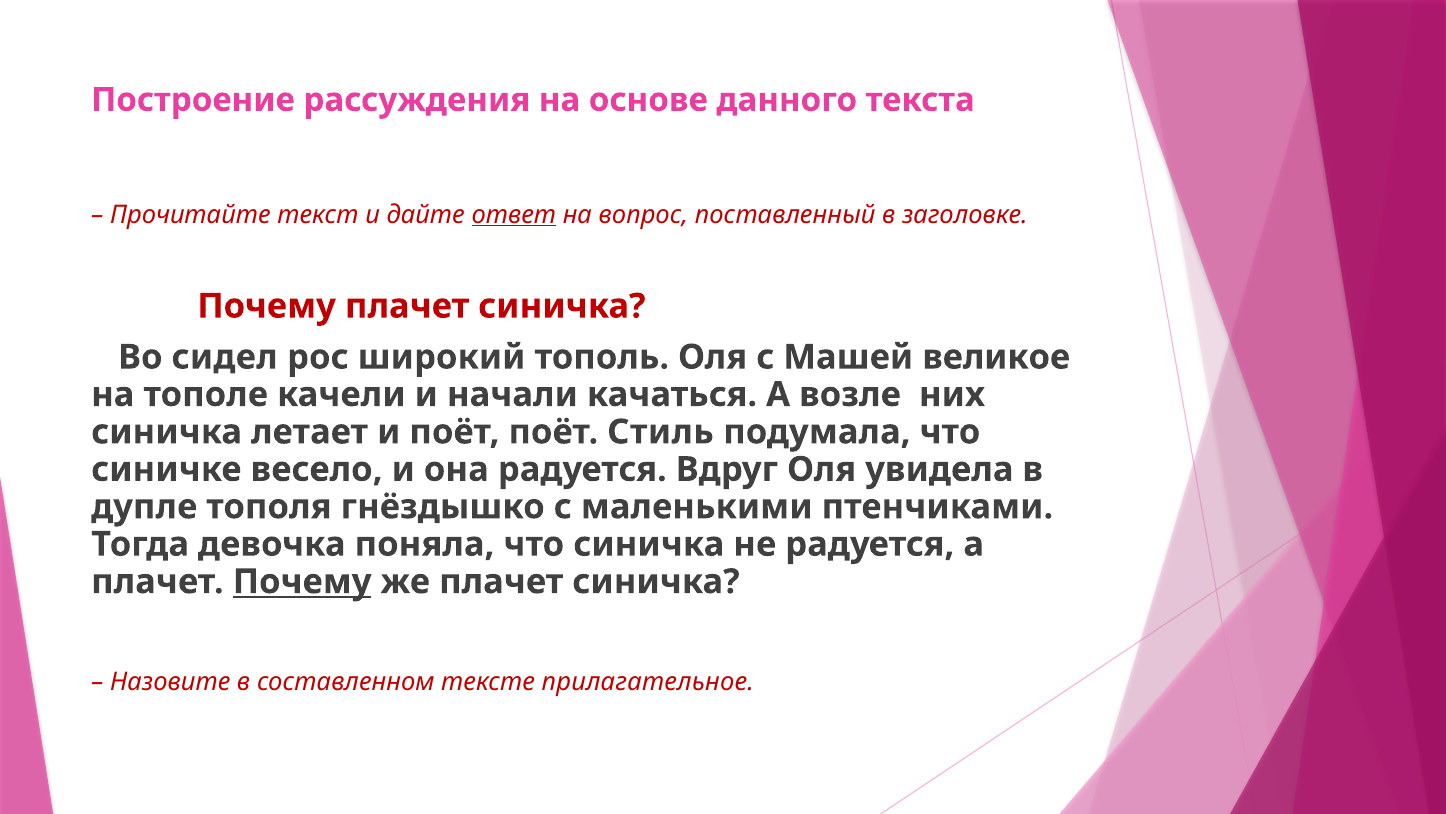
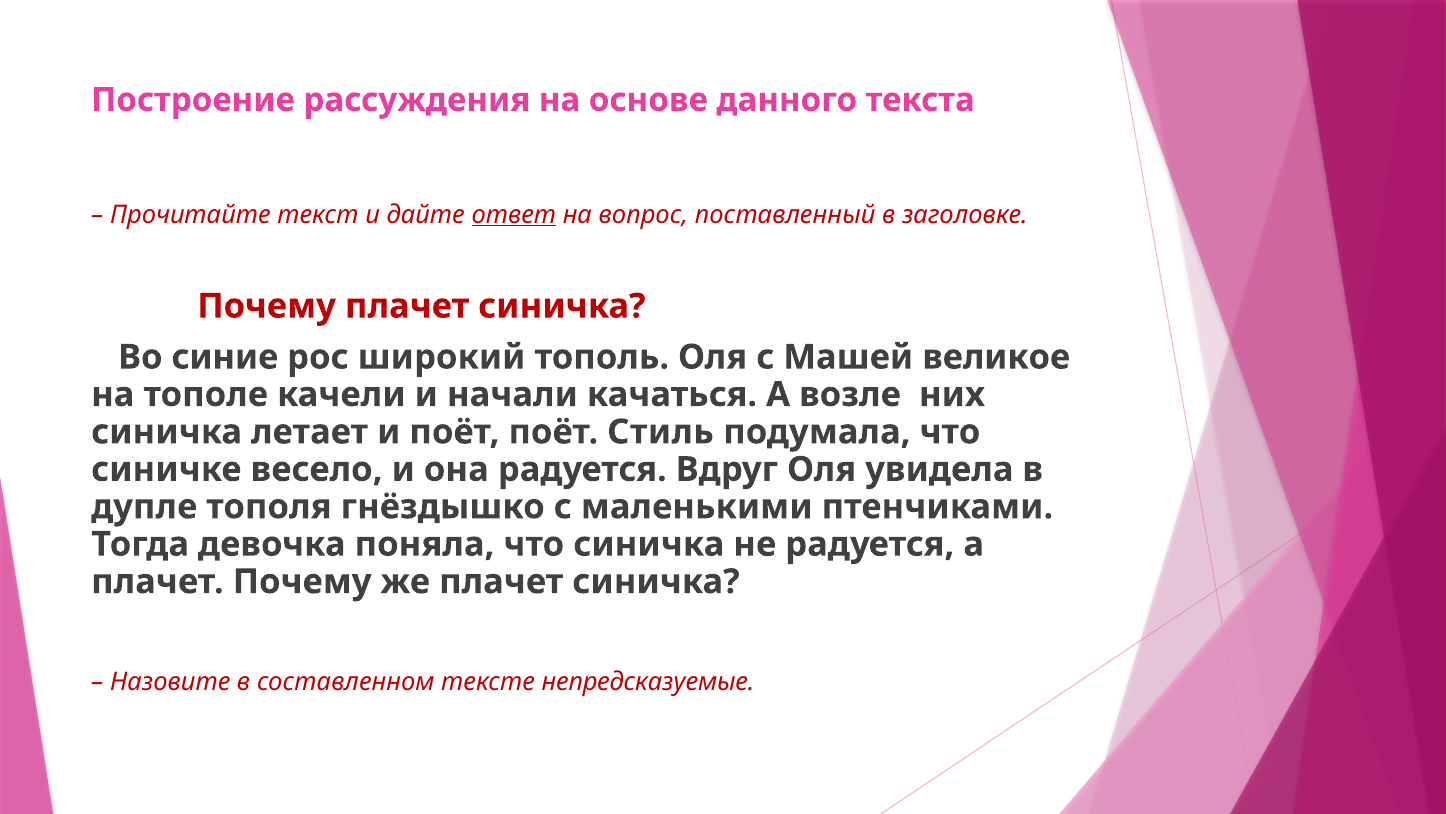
сидел: сидел -> синие (225, 357)
Почему underline: present -> none (302, 581)
прилагательное: прилагательное -> непредсказуемые (648, 681)
